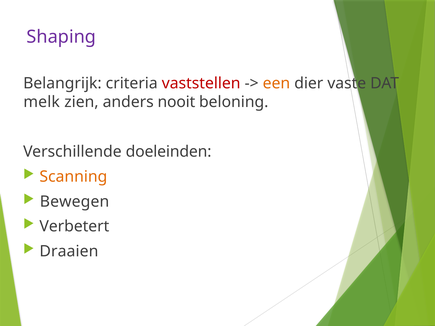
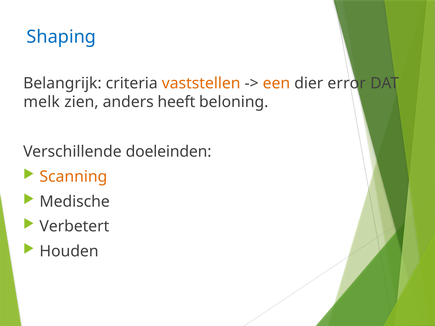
Shaping colour: purple -> blue (61, 37)
vaststellen colour: red -> orange (201, 83)
vaste: vaste -> error (347, 83)
nooit: nooit -> heeft (176, 102)
Bewegen: Bewegen -> Medische (75, 202)
Draaien: Draaien -> Houden (69, 251)
